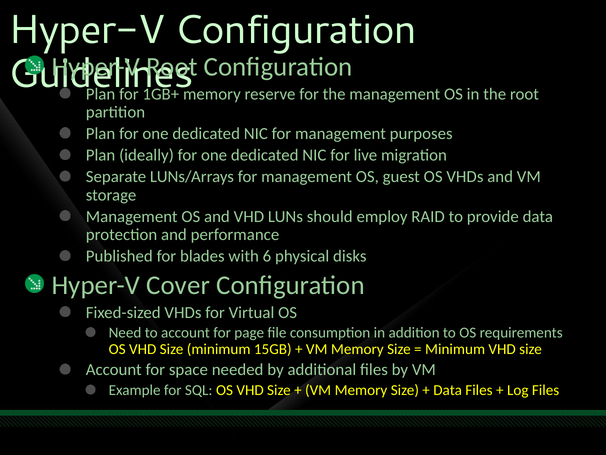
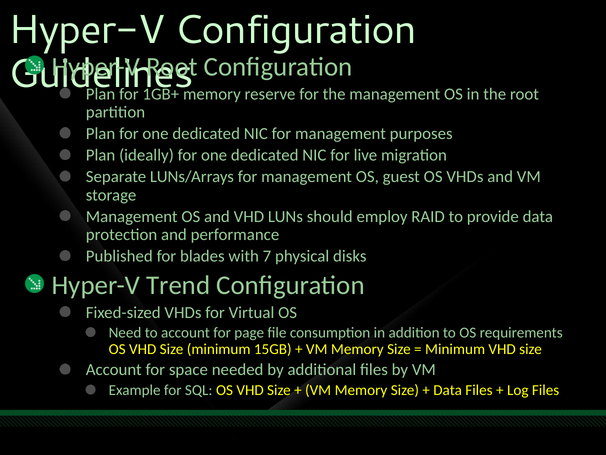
6: 6 -> 7 (267, 256)
Cover: Cover -> Trend (178, 285)
